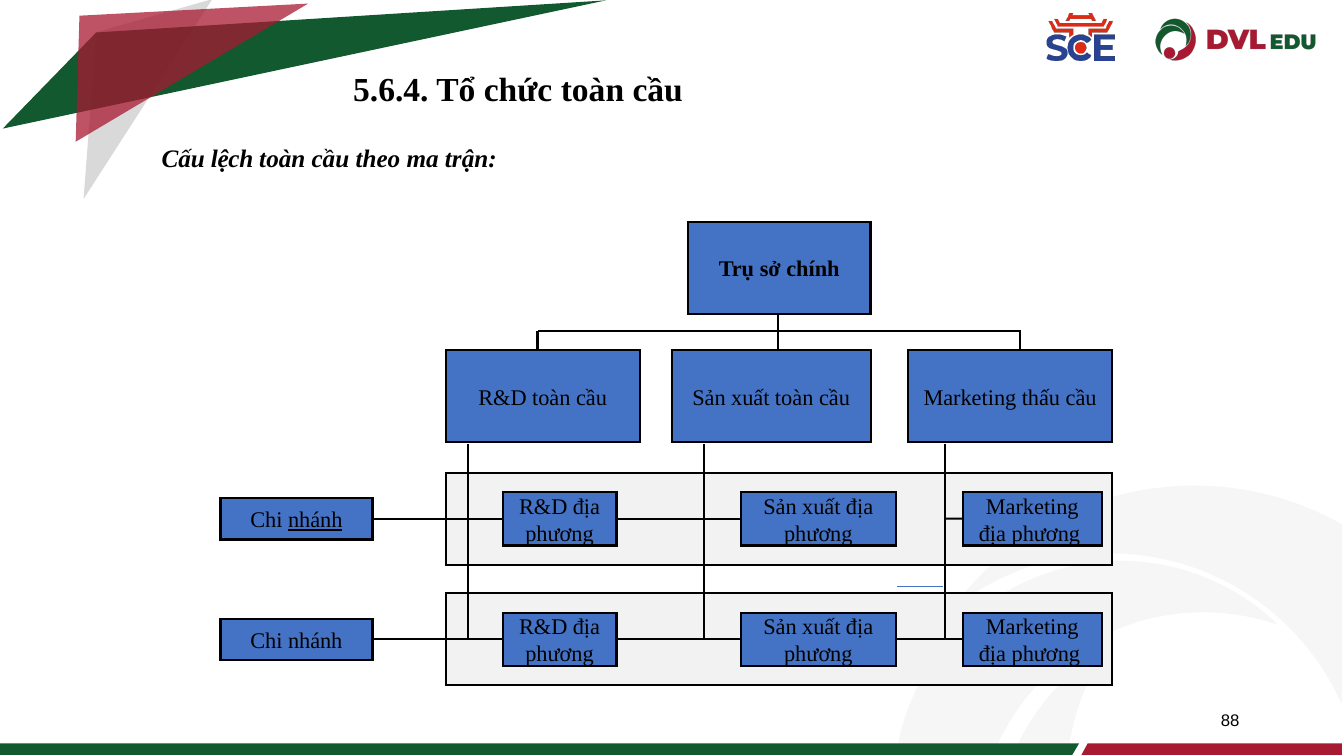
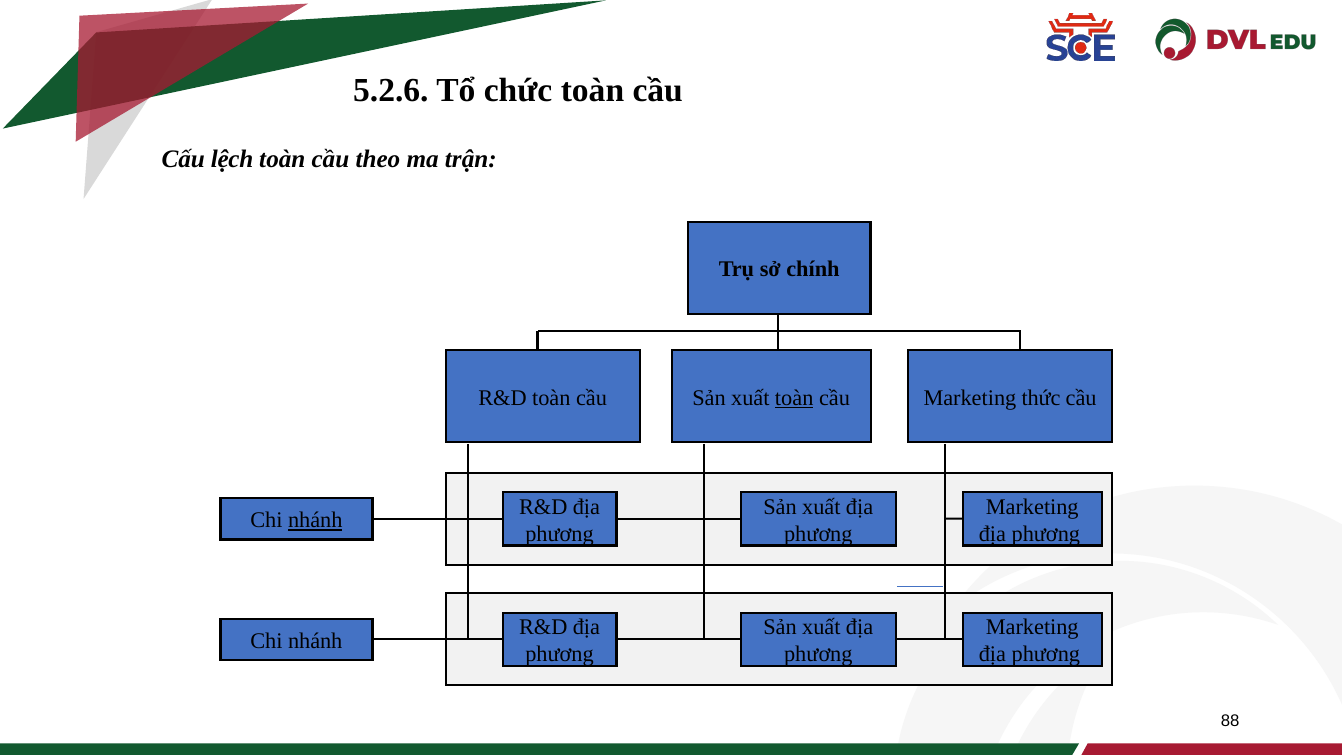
5.6.4: 5.6.4 -> 5.2.6 (391, 90)
toàn underline: none -> present (794, 398)
thấu: thấu -> thức (1041, 398)
